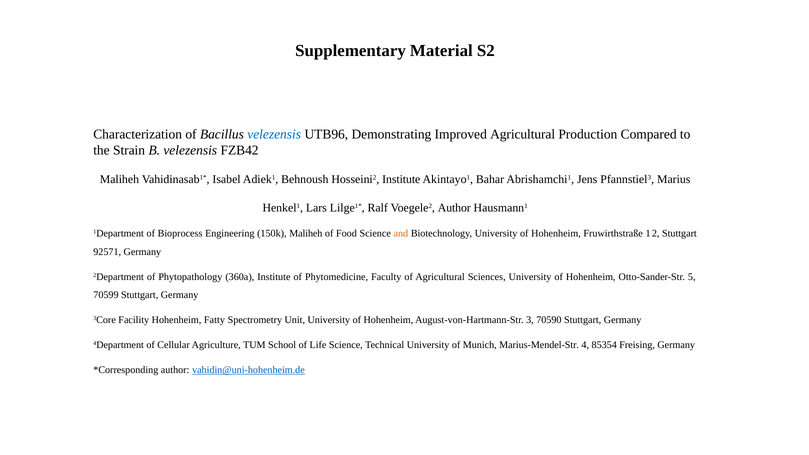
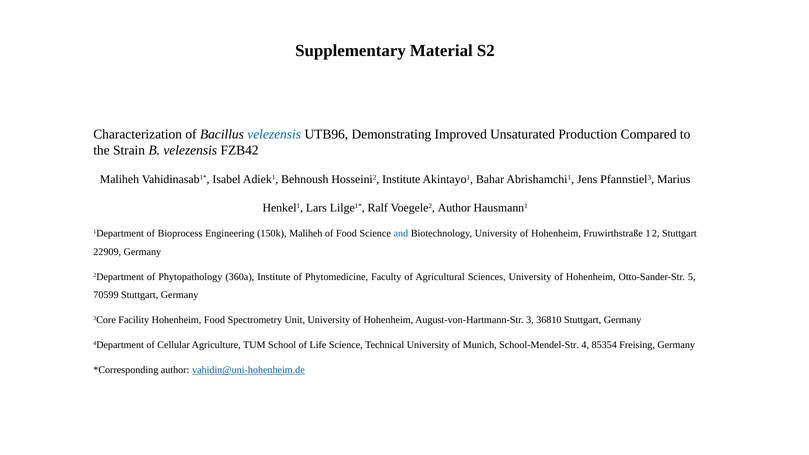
Improved Agricultural: Agricultural -> Unsaturated (523, 134)
and colour: orange -> blue (401, 234)
92571: 92571 -> 22909 (107, 252)
Hohenheim Fatty: Fatty -> Food (214, 320)
70590: 70590 -> 36810 (549, 320)
Marius-Mendel-Str: Marius-Mendel-Str -> School-Mendel-Str (539, 345)
